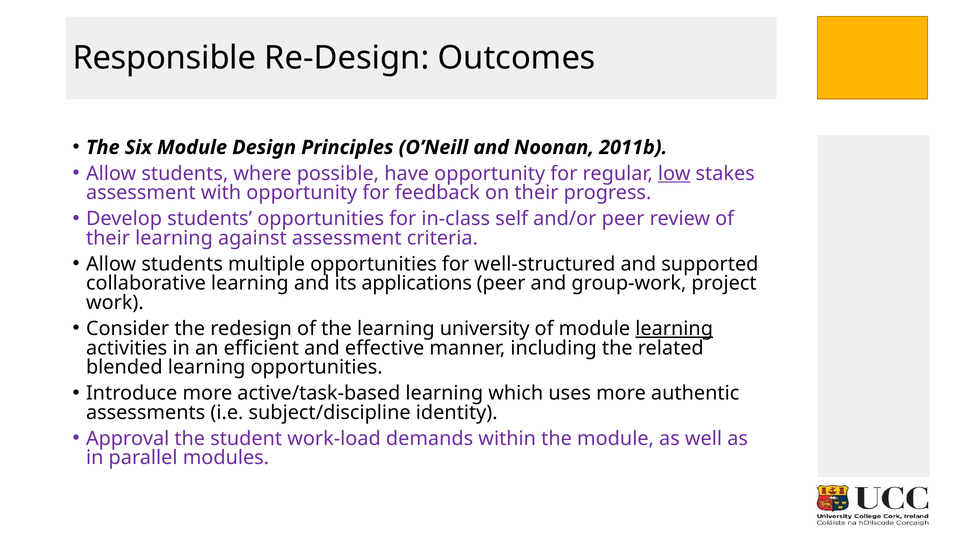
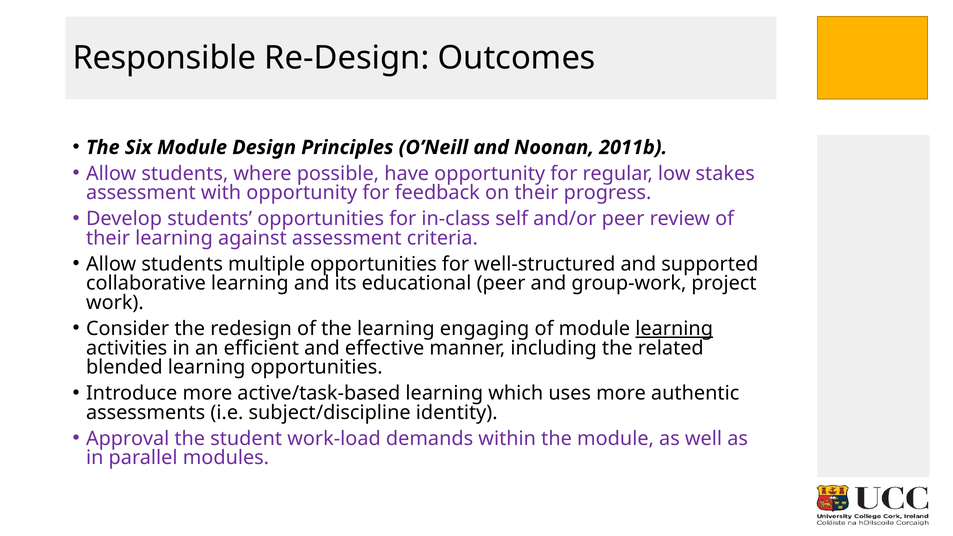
low underline: present -> none (674, 174)
applications: applications -> educational (417, 283)
university: university -> engaging (485, 329)
